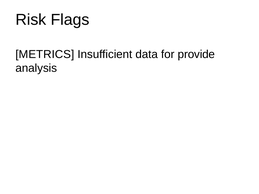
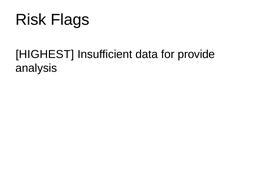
METRICS: METRICS -> HIGHEST (45, 54)
